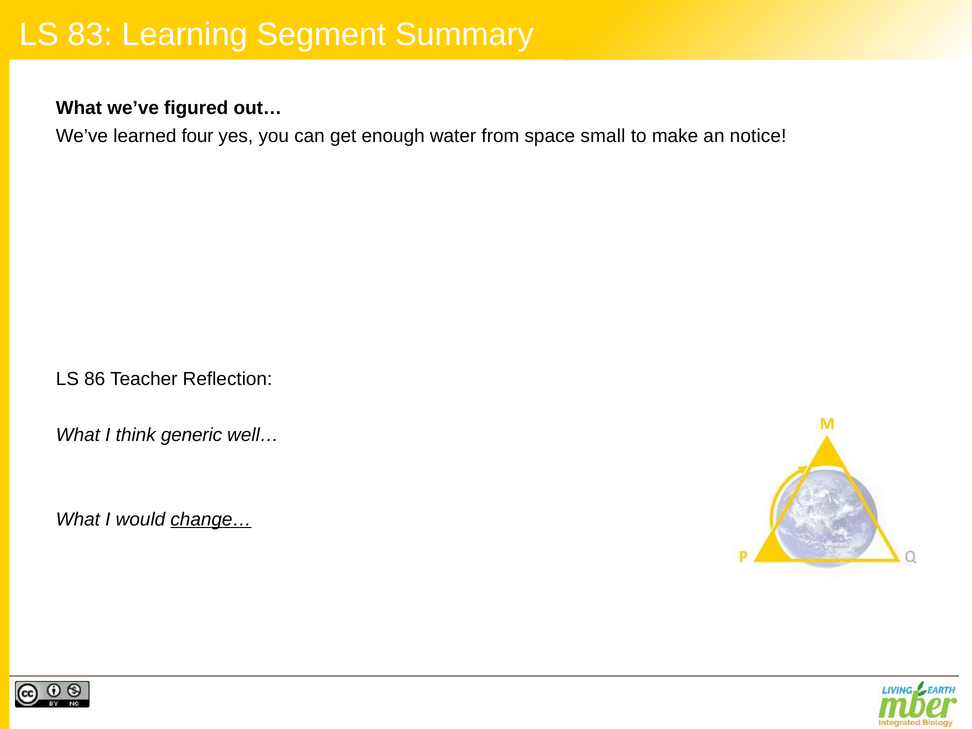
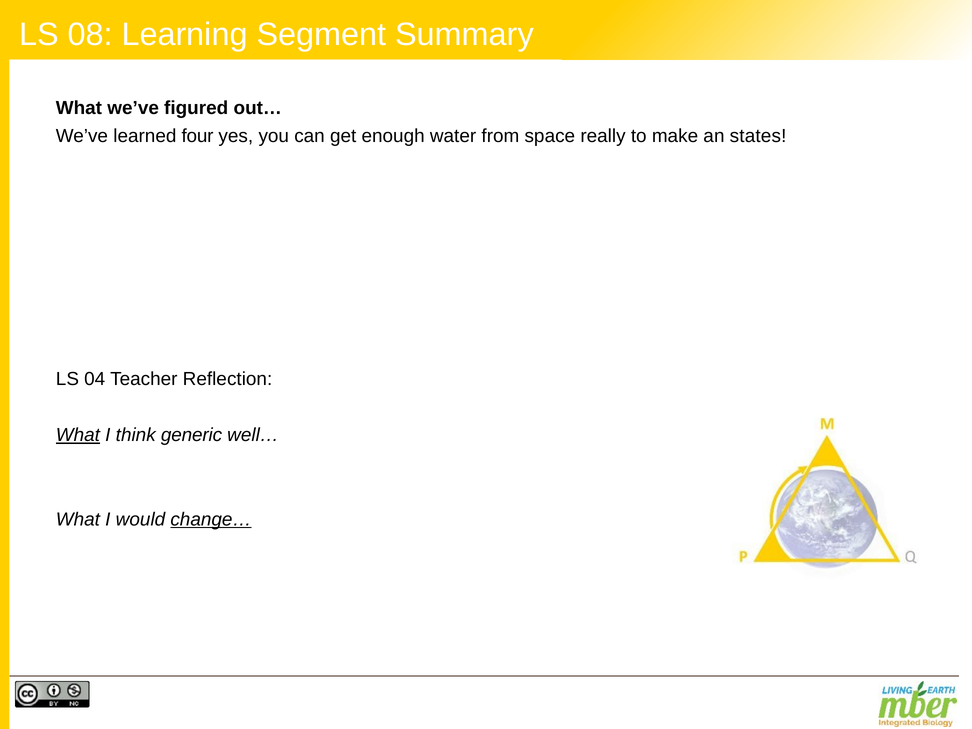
83: 83 -> 08 (90, 35)
small: small -> really (603, 136)
notice: notice -> states (758, 136)
86: 86 -> 04 (95, 379)
What underline: none -> present (78, 435)
